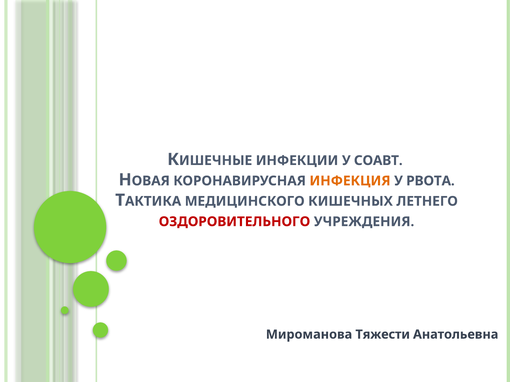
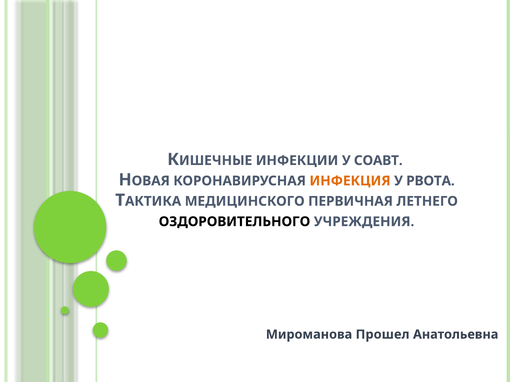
КИШЕЧНЫХ: КИШЕЧНЫХ -> ПЕРВИЧНАЯ (351, 202)
ОЗДОРОВИТЕЛЬНОГО colour: red -> black (234, 222)
Тяжести: Тяжести -> Прошел (383, 335)
